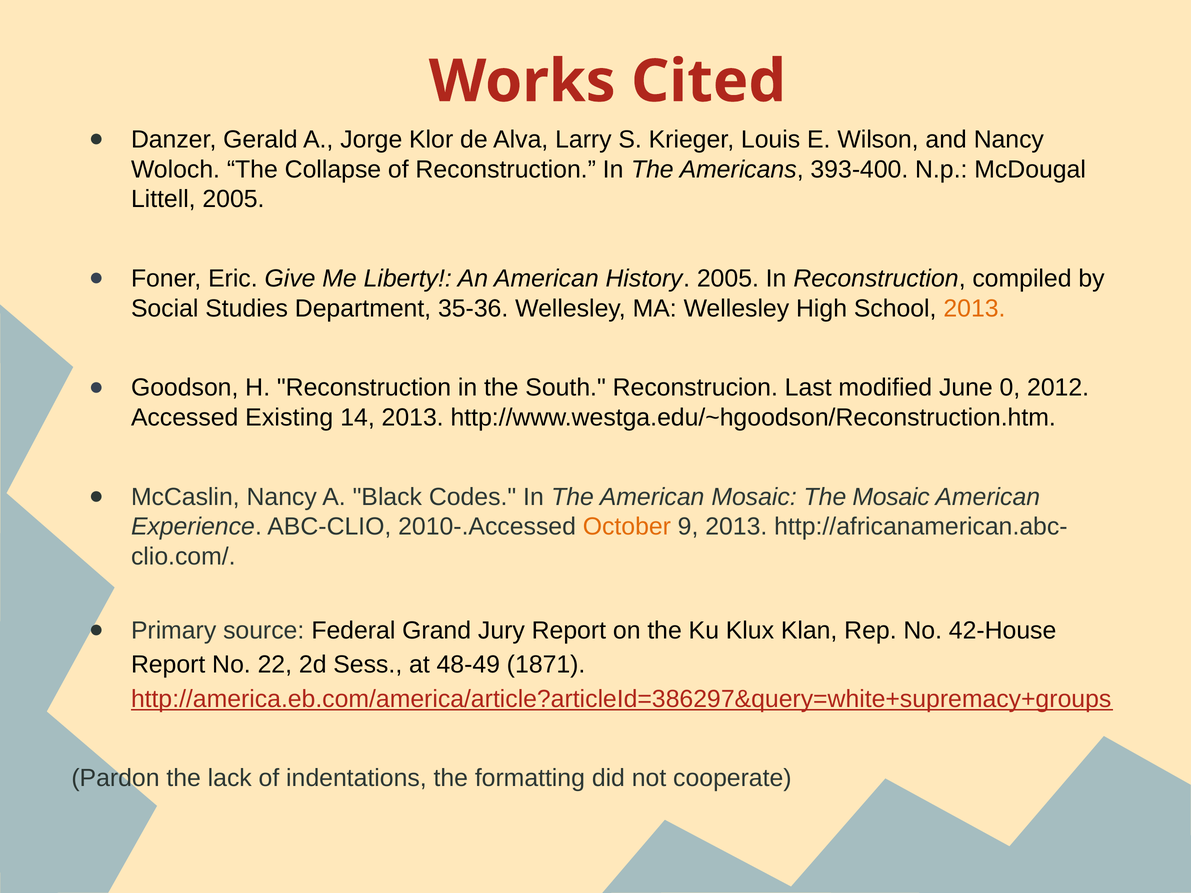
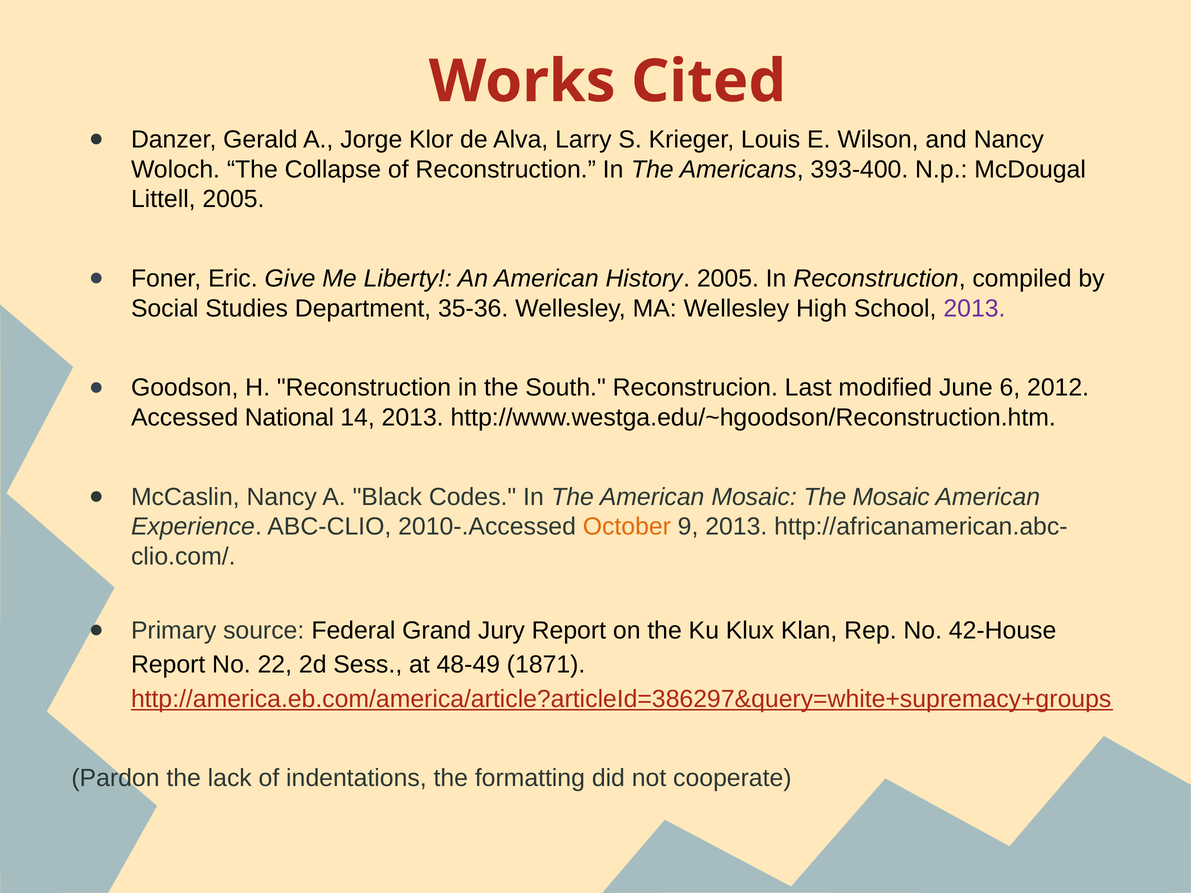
2013 colour: orange -> purple (974, 308)
0: 0 -> 6 (1010, 388)
Existing: Existing -> National (289, 418)
